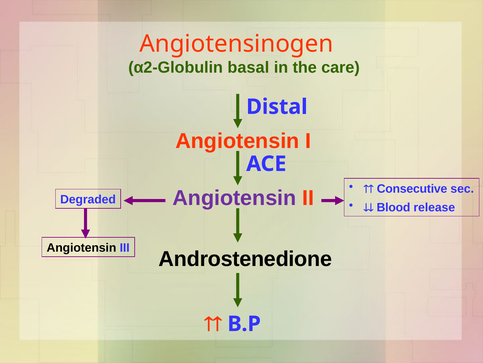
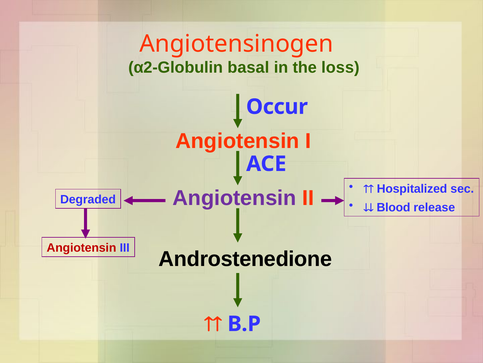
care: care -> loss (340, 67)
Distal: Distal -> Occur (277, 107)
Consecutive: Consecutive -> Hospitalized (412, 188)
Angiotensin colour: black -> red (81, 247)
